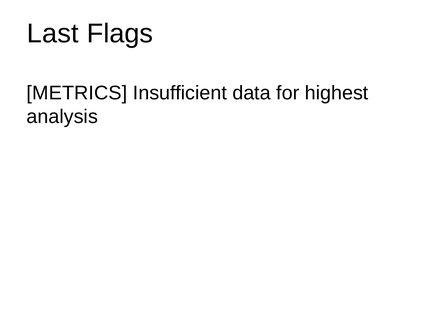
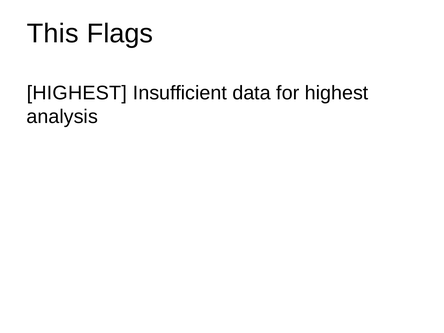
Last: Last -> This (53, 34)
METRICS: METRICS -> HIGHEST (77, 93)
